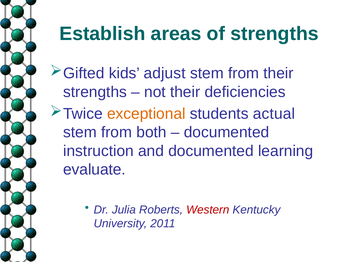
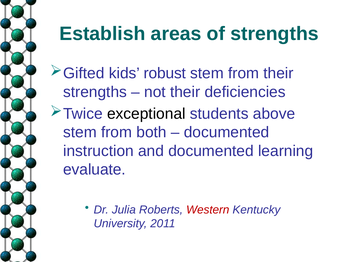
adjust: adjust -> robust (165, 73)
exceptional colour: orange -> black (146, 114)
actual: actual -> above (274, 114)
